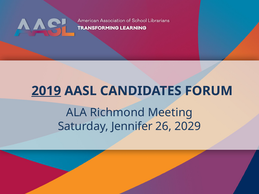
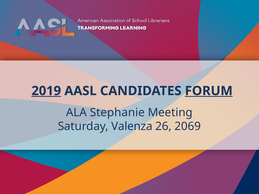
FORUM underline: none -> present (209, 91)
Richmond: Richmond -> Stephanie (117, 113)
Jennifer: Jennifer -> Valenza (132, 126)
2029: 2029 -> 2069 (188, 126)
